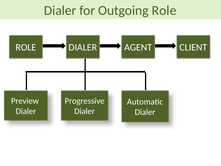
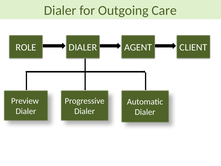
Outgoing Role: Role -> Care (164, 11)
